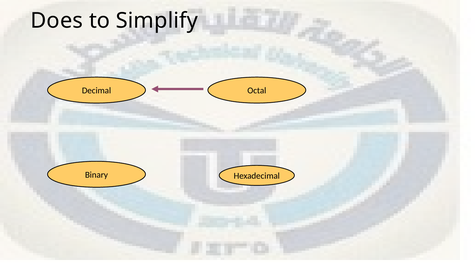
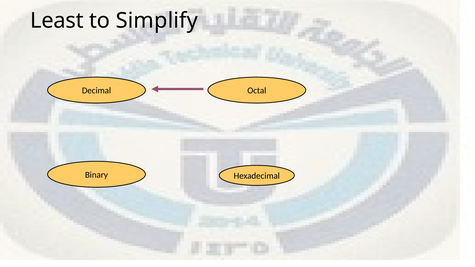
Does: Does -> Least (57, 21)
